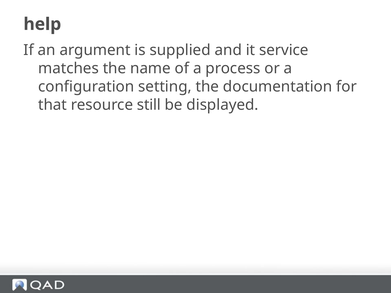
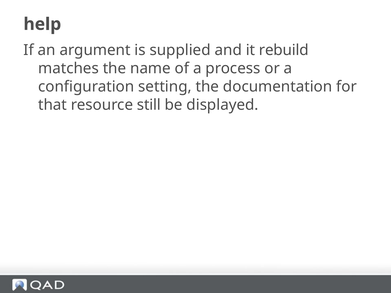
service: service -> rebuild (284, 50)
